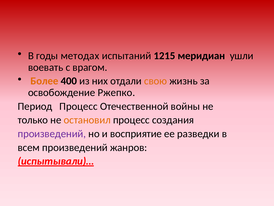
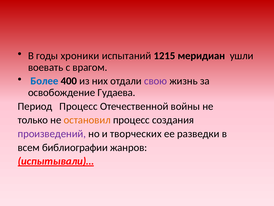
методах: методах -> хроники (80, 56)
Более colour: orange -> blue (44, 81)
свою colour: orange -> purple (156, 81)
Ржепко: Ржепко -> Гудаева (117, 92)
восприятие: восприятие -> творческих (136, 133)
всем произведений: произведений -> библиографии (75, 147)
